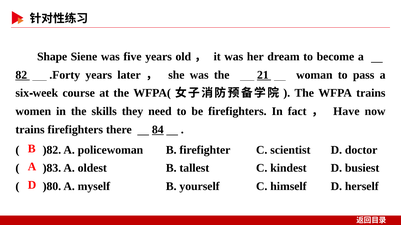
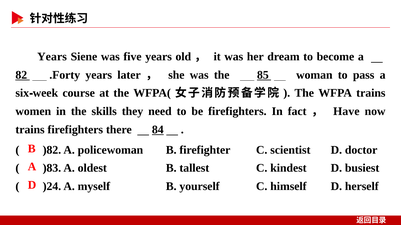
Shape: Shape -> Years (52, 57)
21: 21 -> 85 (263, 75)
)80: )80 -> )24 (52, 187)
